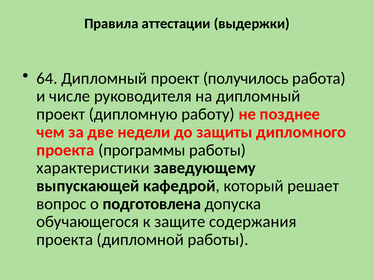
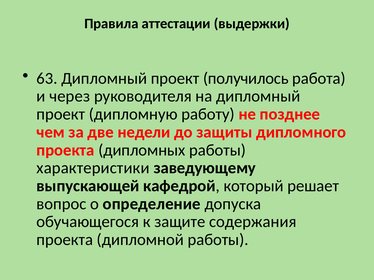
64: 64 -> 63 (47, 78)
числе: числе -> через (70, 96)
программы: программы -> дипломных (142, 150)
подготовлена: подготовлена -> определение (152, 204)
